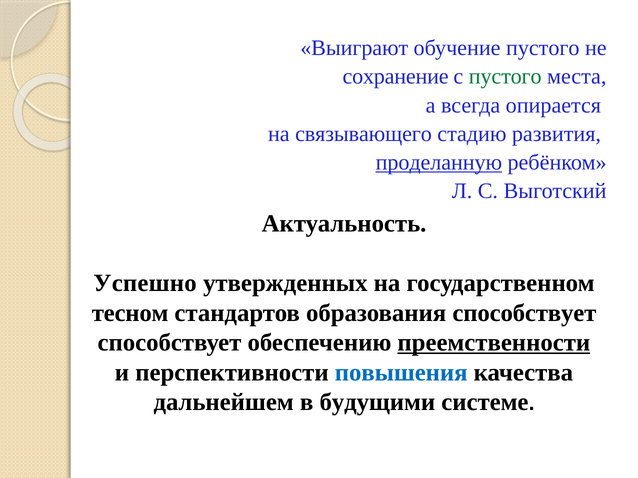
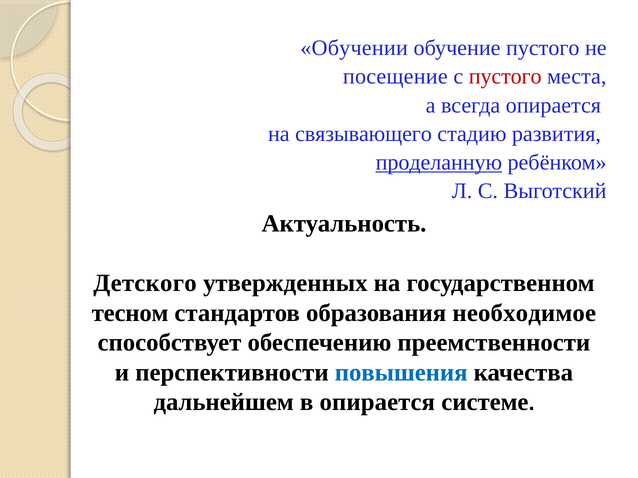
Выиграют: Выиграют -> Обучении (354, 48)
сохранение: сохранение -> посещение (395, 77)
пустого colour: green -> red (505, 77)
Успешно: Успешно -> Детского (145, 283)
образования способствует: способствует -> необходимое (524, 313)
преемственности underline: present -> none (494, 343)
в будущими: будущими -> опирается (377, 403)
